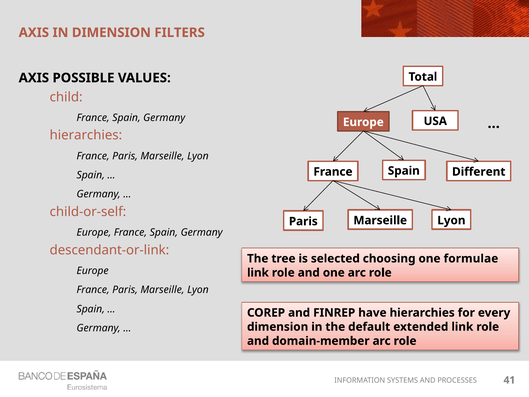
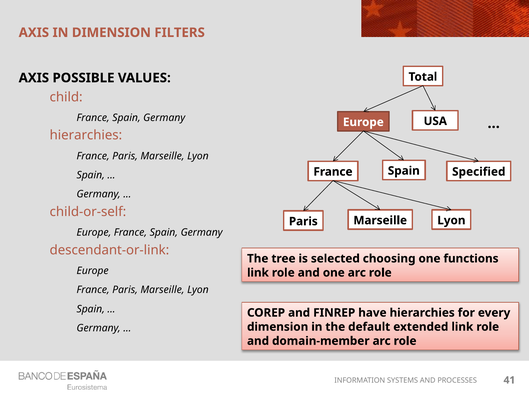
Different: Different -> Specified (479, 172)
formulae: formulae -> functions (471, 258)
